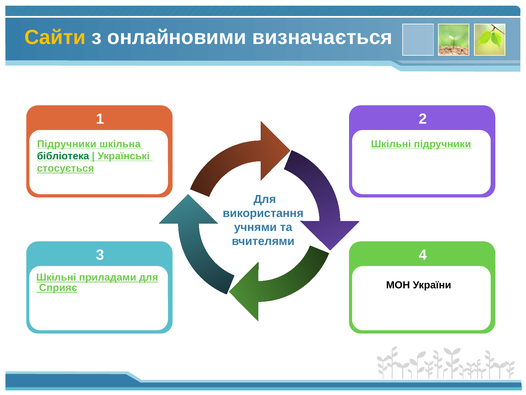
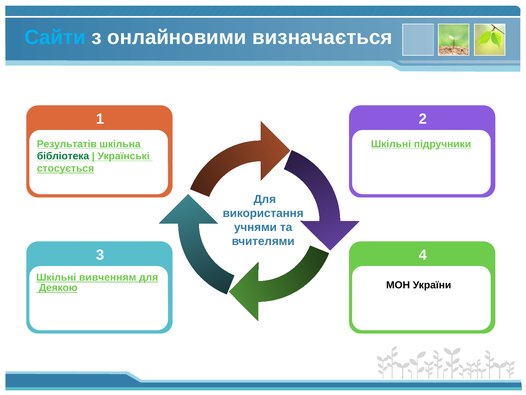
Сайти colour: yellow -> light blue (55, 37)
Підручники: Підручники -> Результатів (67, 144)
приладами: приладами -> вивченням (108, 277)
Сприяє: Сприяє -> Деякою (58, 287)
